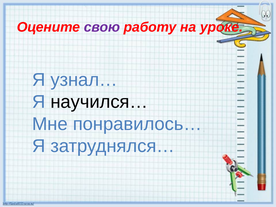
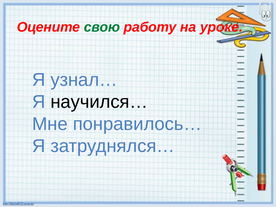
свою colour: purple -> green (102, 27)
